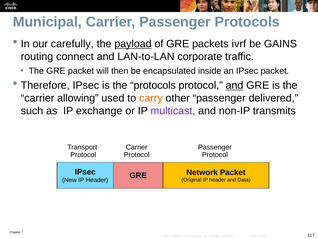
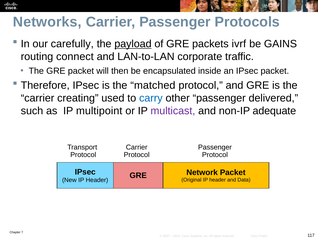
Municipal: Municipal -> Networks (47, 22)
the protocols: protocols -> matched (153, 85)
and underline: present -> none (234, 85)
allowing: allowing -> creating (78, 98)
carry colour: orange -> blue (151, 98)
exchange: exchange -> multipoint (99, 111)
transmits: transmits -> adequate (274, 111)
